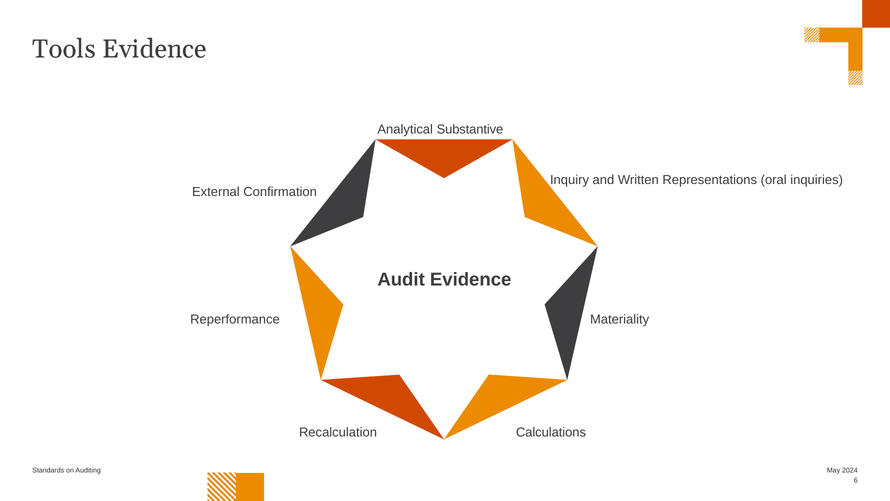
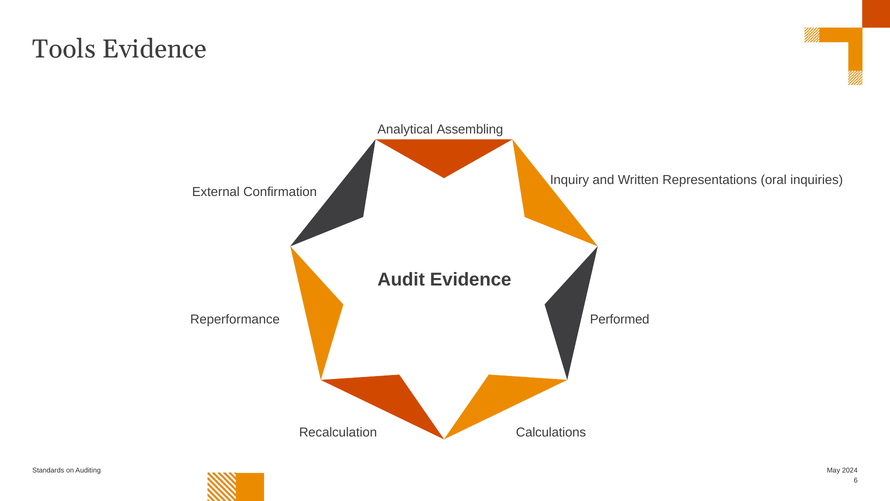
Substantive: Substantive -> Assembling (470, 129)
Materiality: Materiality -> Performed (620, 319)
